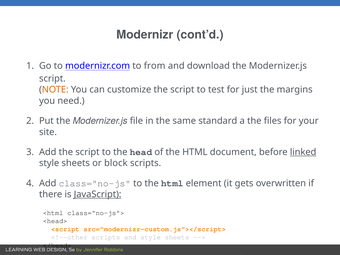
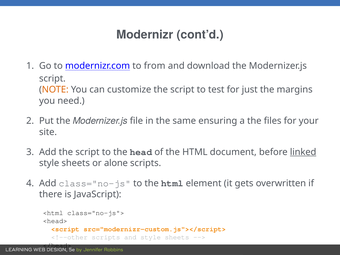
standard: standard -> ensuring (218, 121)
block: block -> alone (116, 163)
JavaScript underline: present -> none (98, 194)
